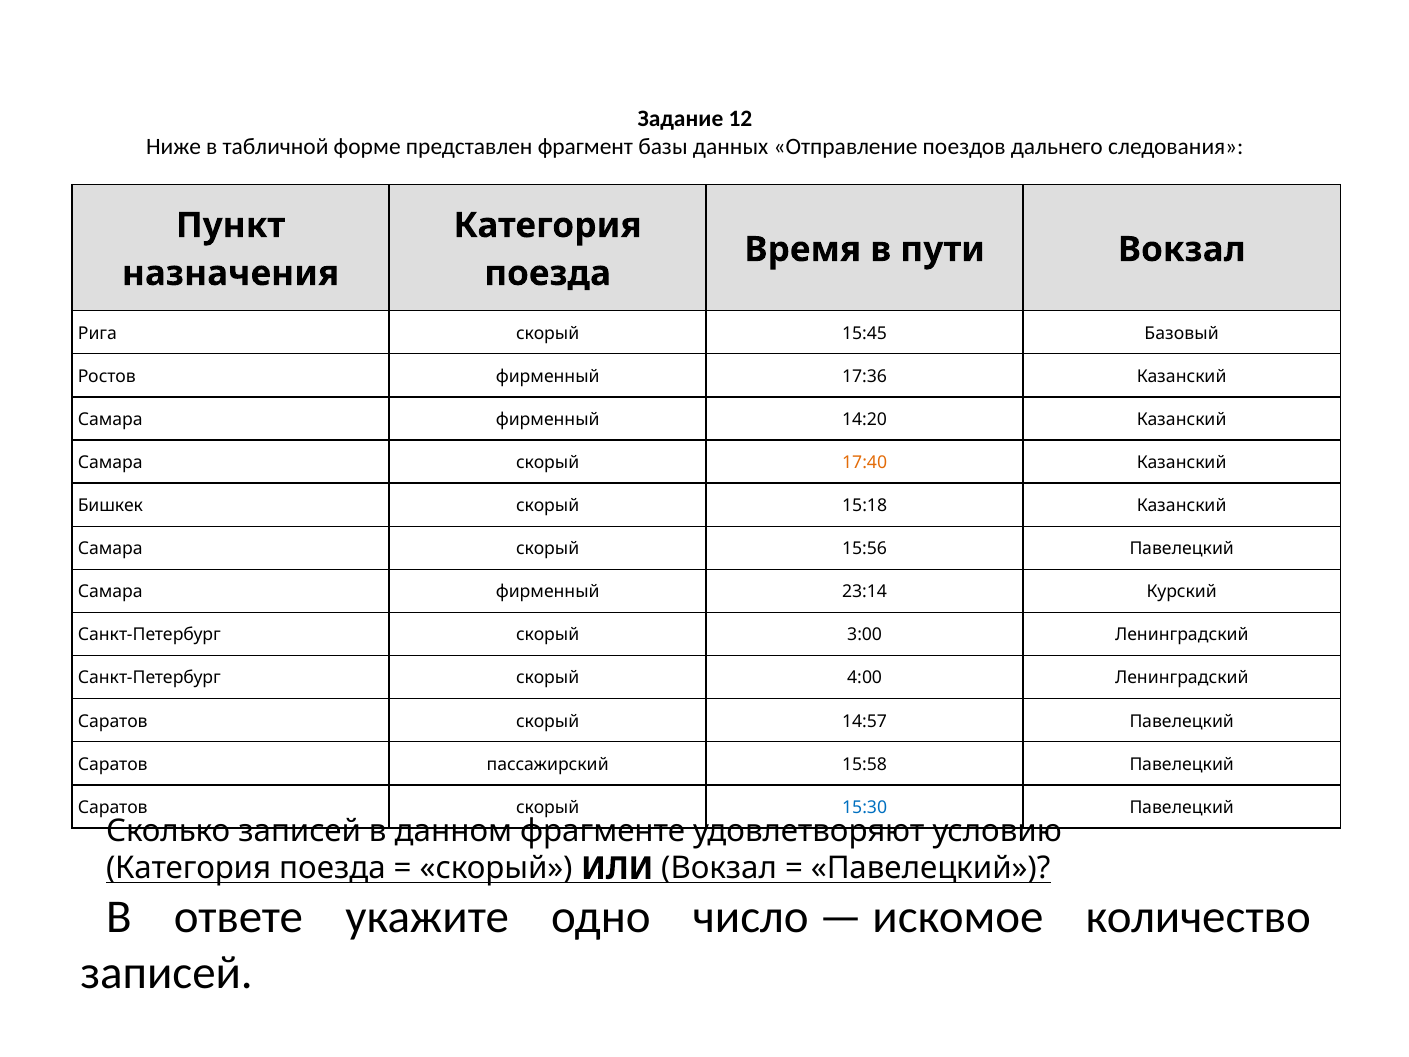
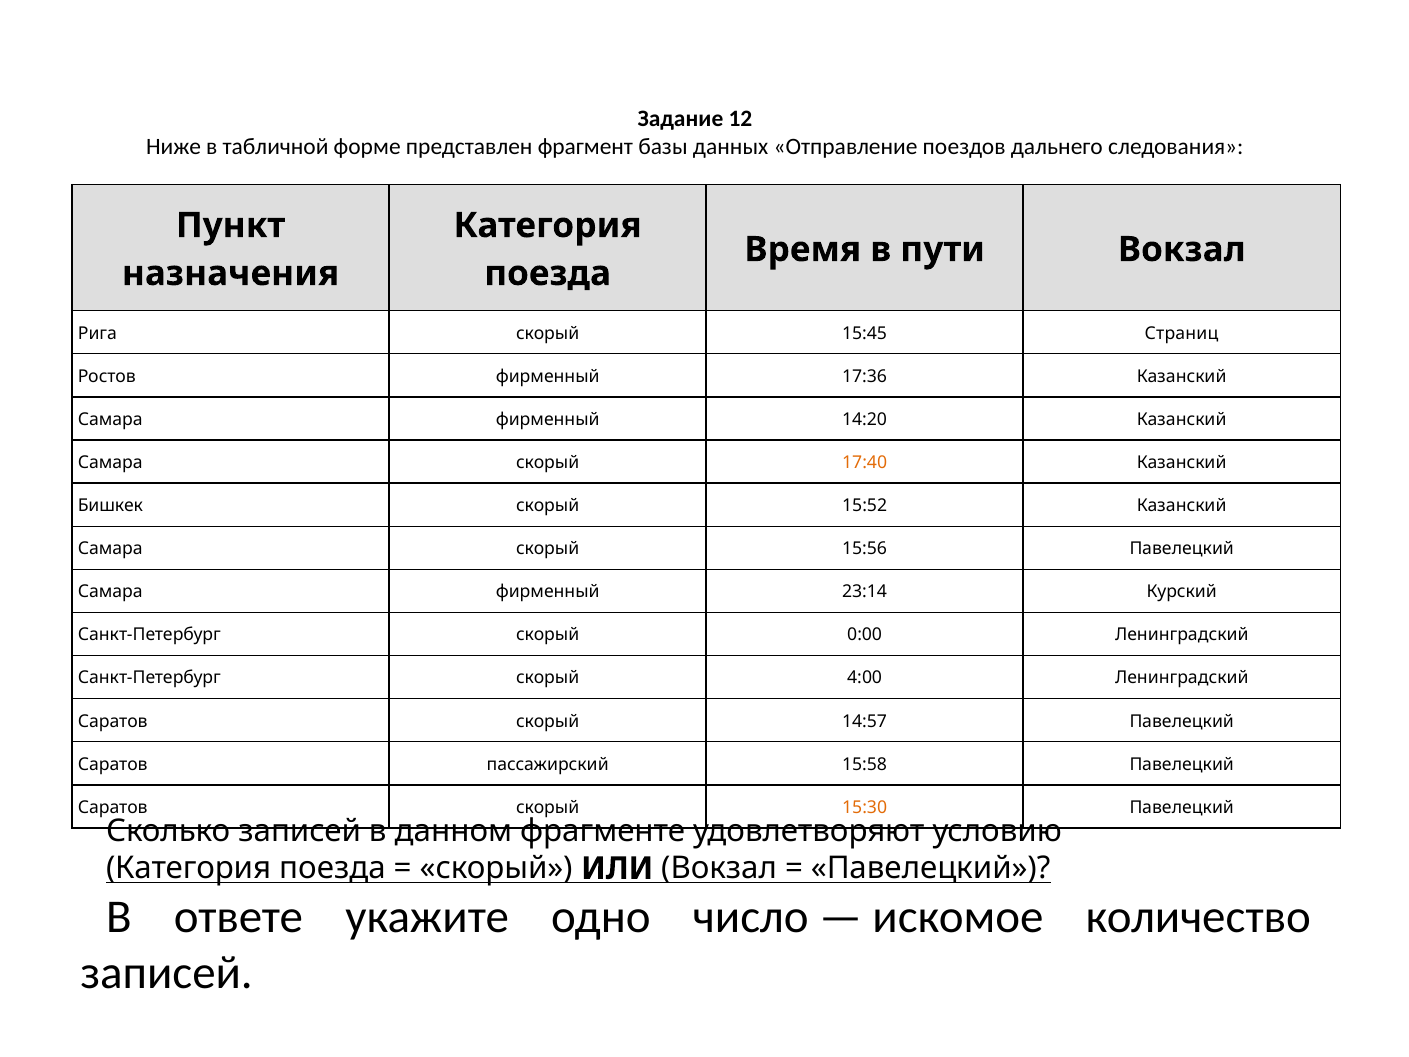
Базовый: Базовый -> Страниц (1182, 333)
15:18: 15:18 -> 15:52 (865, 506)
3:00: 3:00 -> 0:00 (865, 635)
15:30 colour: blue -> orange (865, 807)
